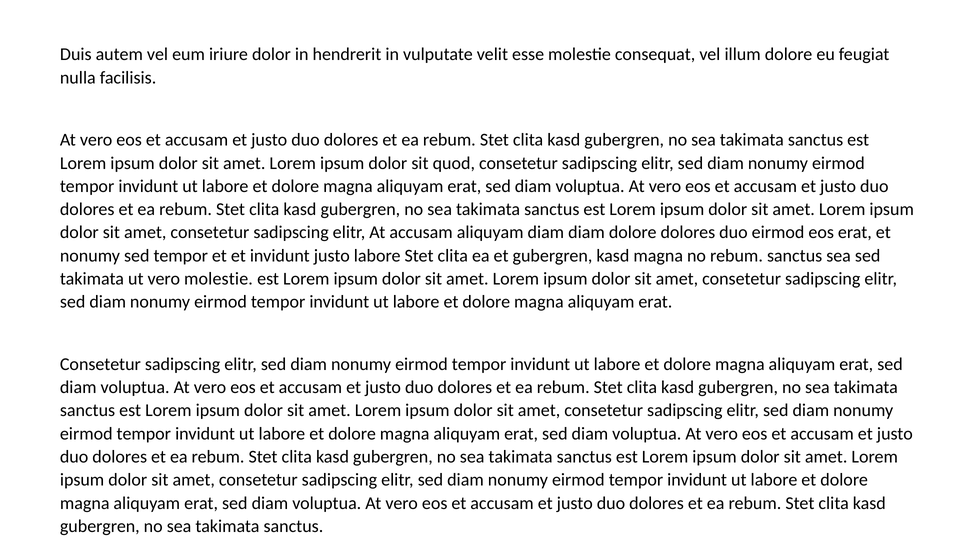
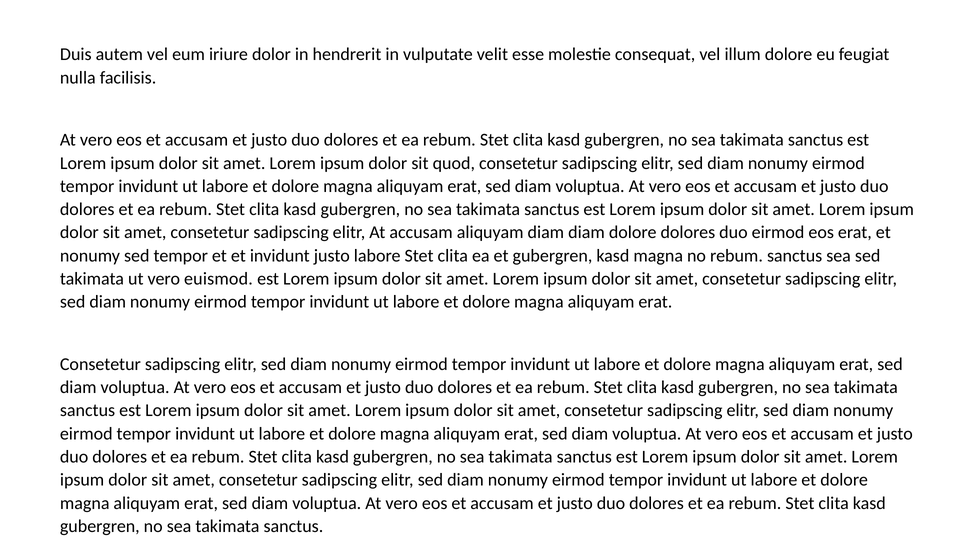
vero molestie: molestie -> euismod (218, 279)
